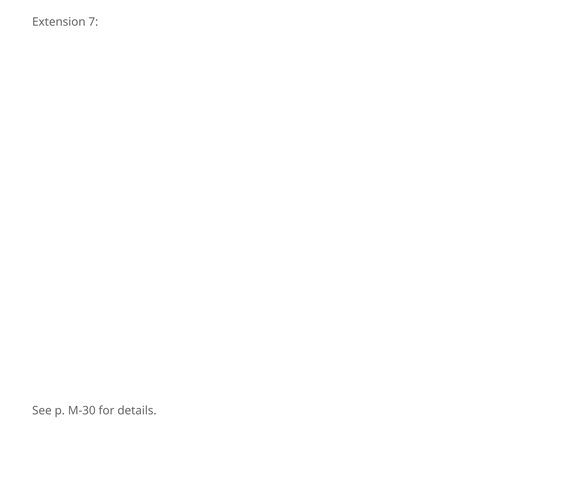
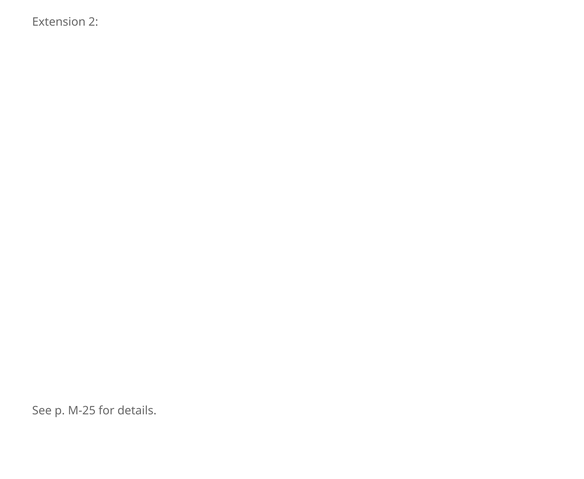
7: 7 -> 2 (93, 22)
M-30: M-30 -> M-25 (82, 410)
